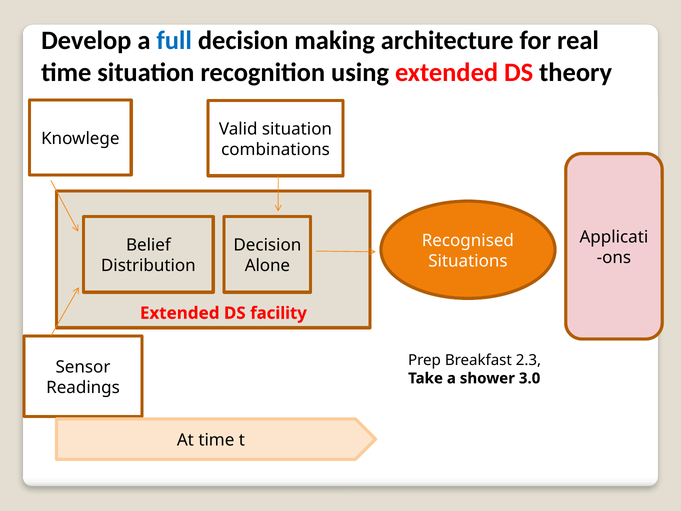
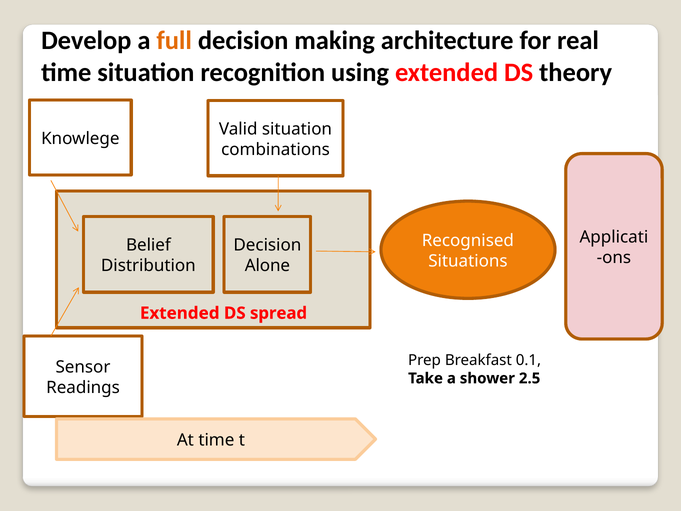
full colour: blue -> orange (174, 40)
facility: facility -> spread (279, 313)
2.3: 2.3 -> 0.1 (528, 360)
3.0: 3.0 -> 2.5 (530, 378)
